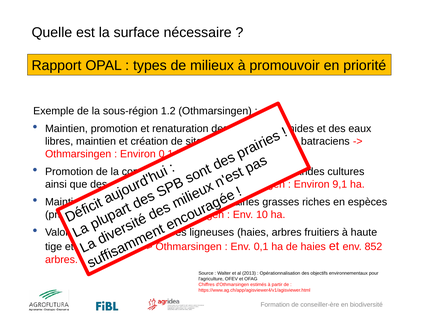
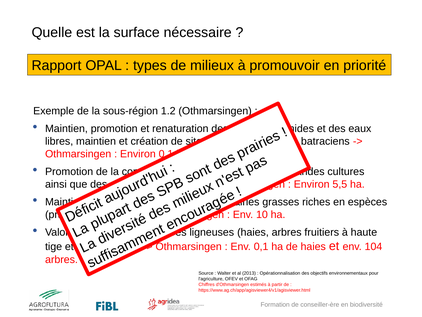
9,1: 9,1 -> 5,5 (340, 184)
852: 852 -> 104 (373, 246)
